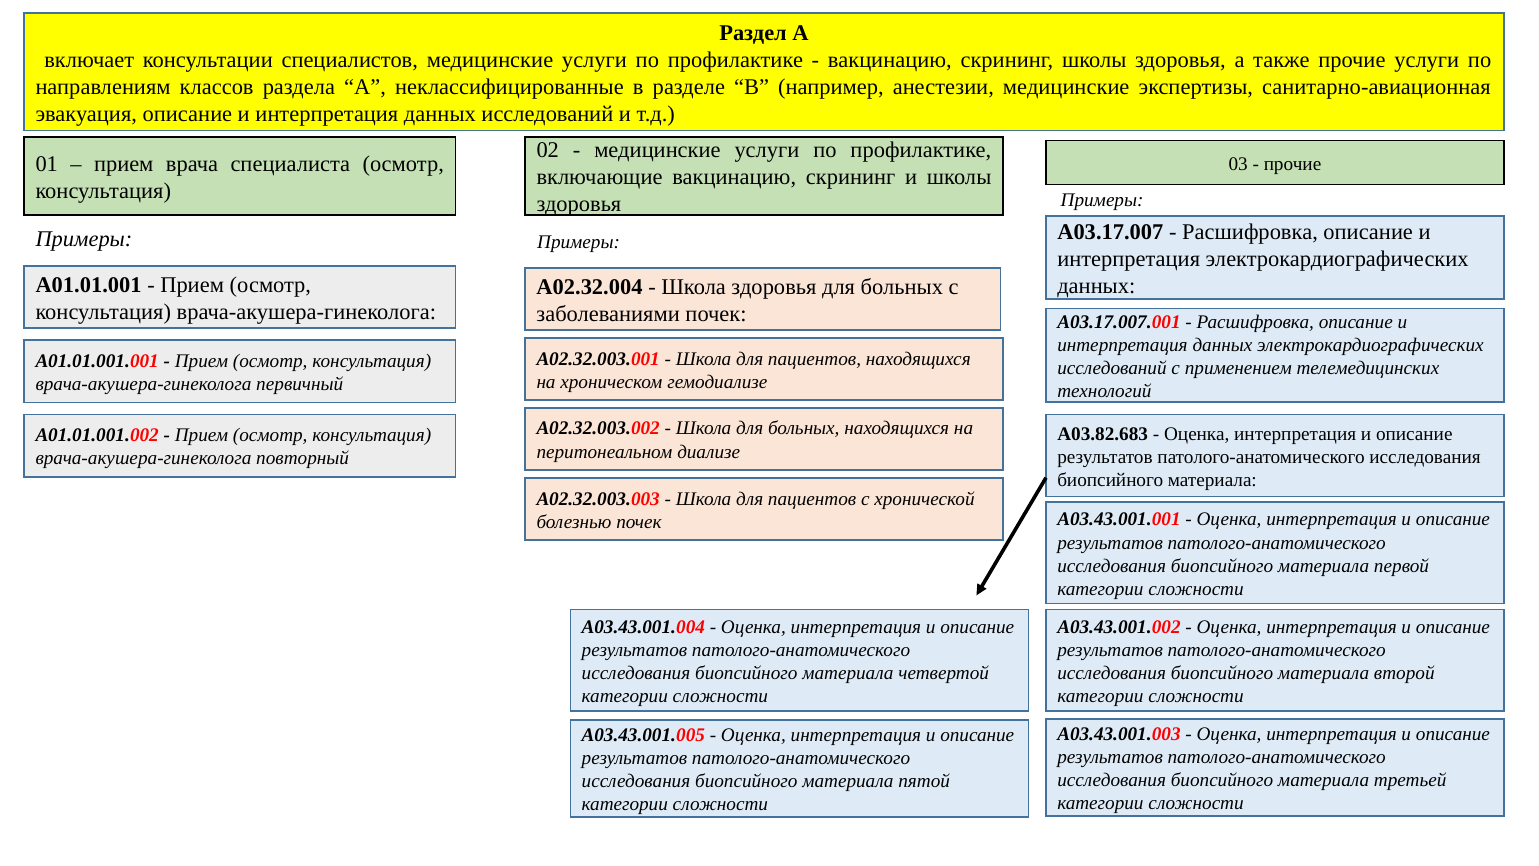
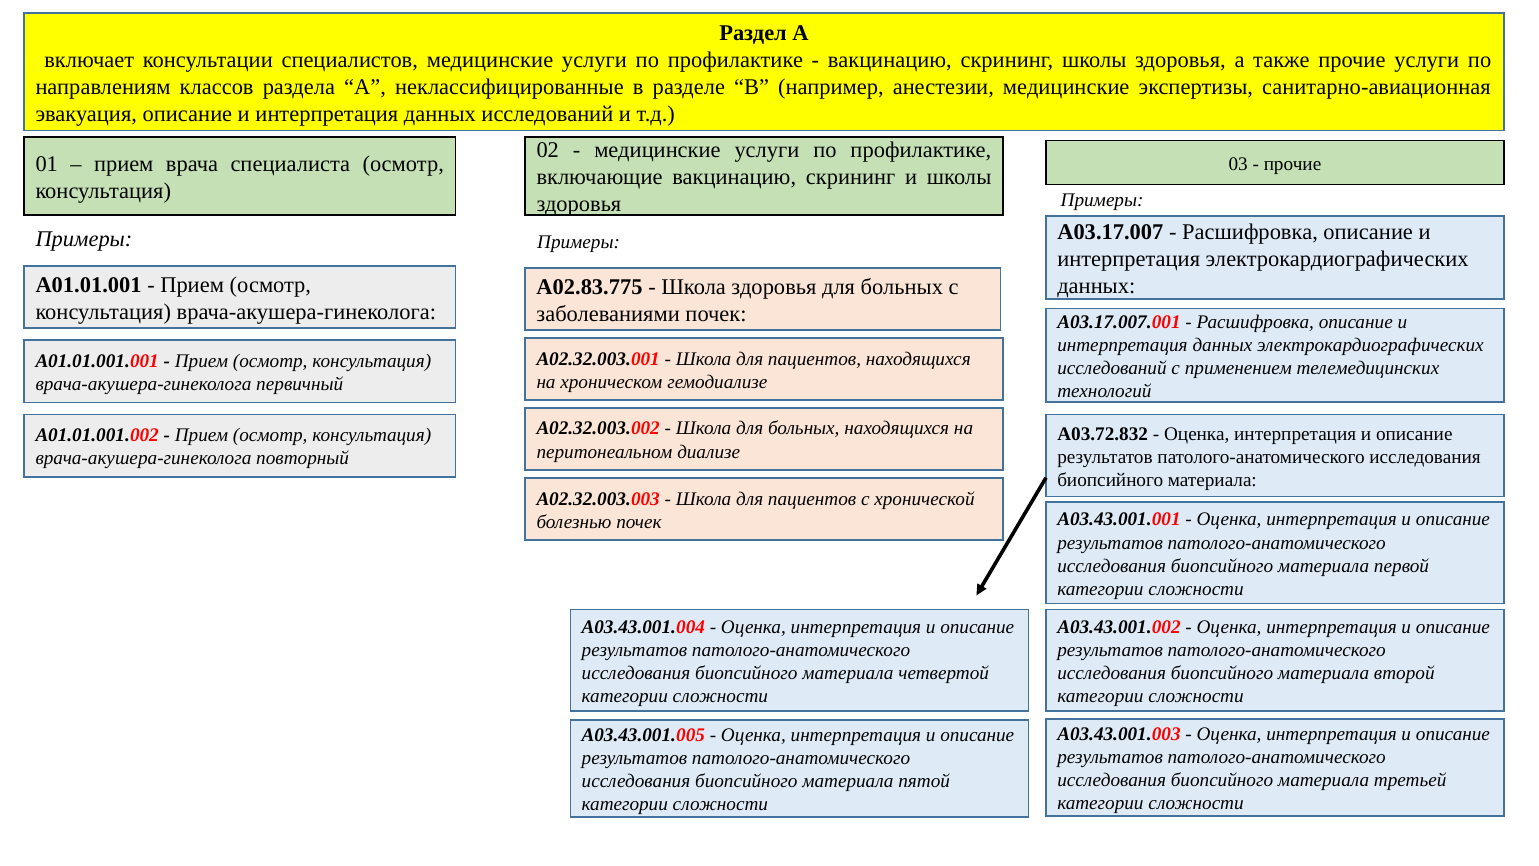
А02.32.004: А02.32.004 -> А02.83.775 (589, 287)
A03.82.683: A03.82.683 -> A03.72.832 (1103, 434)
